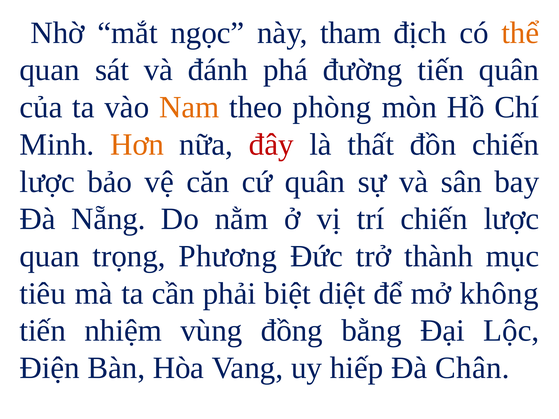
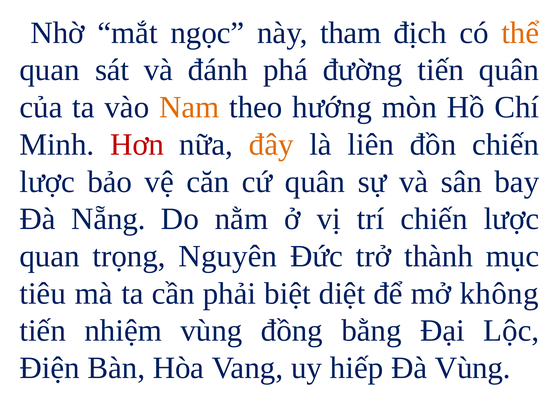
phòng: phòng -> hướng (332, 107)
Hơn colour: orange -> red (137, 145)
đây colour: red -> orange (271, 145)
thất: thất -> liên (371, 145)
Phương: Phương -> Nguyên (228, 256)
Đà Chân: Chân -> Vùng (473, 368)
